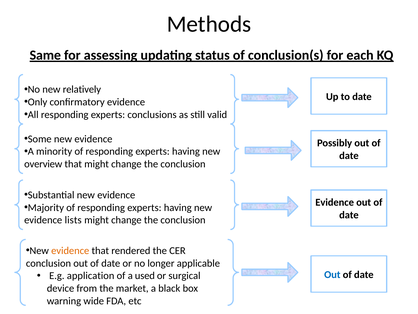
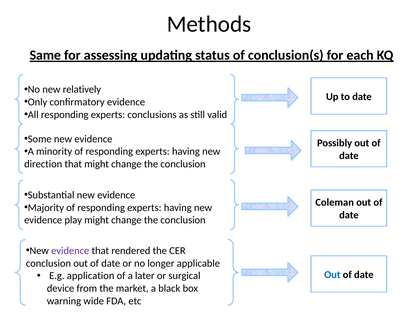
overview: overview -> direction (43, 164)
Evidence: Evidence -> Coleman (335, 202)
lists: lists -> play (73, 220)
evidence colour: orange -> purple (70, 250)
used: used -> later (145, 275)
